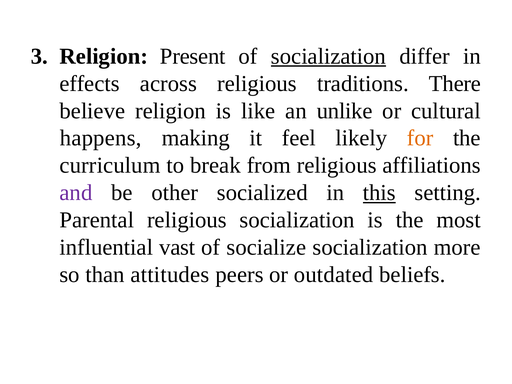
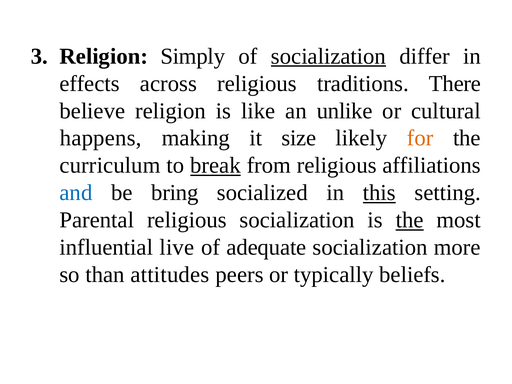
Present: Present -> Simply (193, 56)
feel: feel -> size (299, 138)
break underline: none -> present (216, 165)
and colour: purple -> blue (76, 193)
other: other -> bring (175, 193)
the underline: none -> present (410, 220)
vast: vast -> live (177, 247)
socialize: socialize -> adequate (266, 247)
outdated: outdated -> typically (334, 275)
